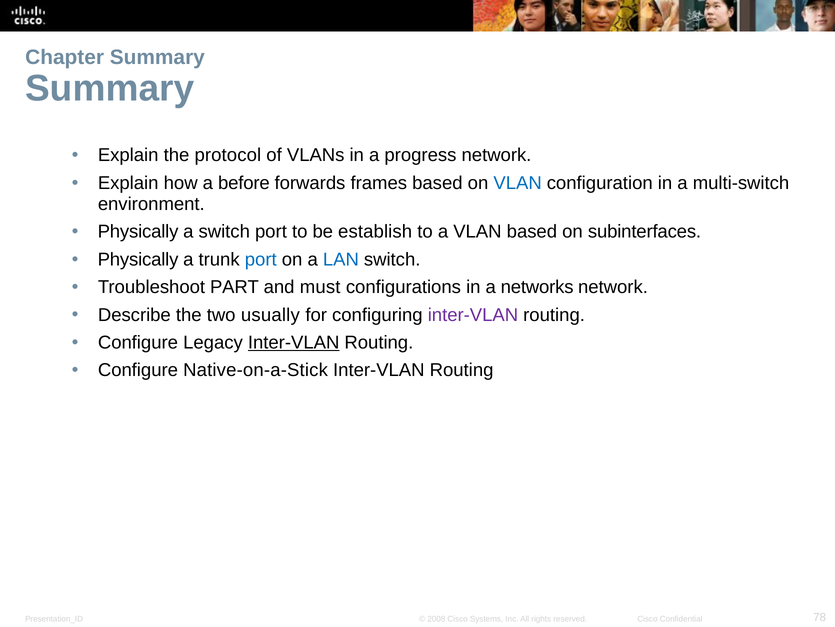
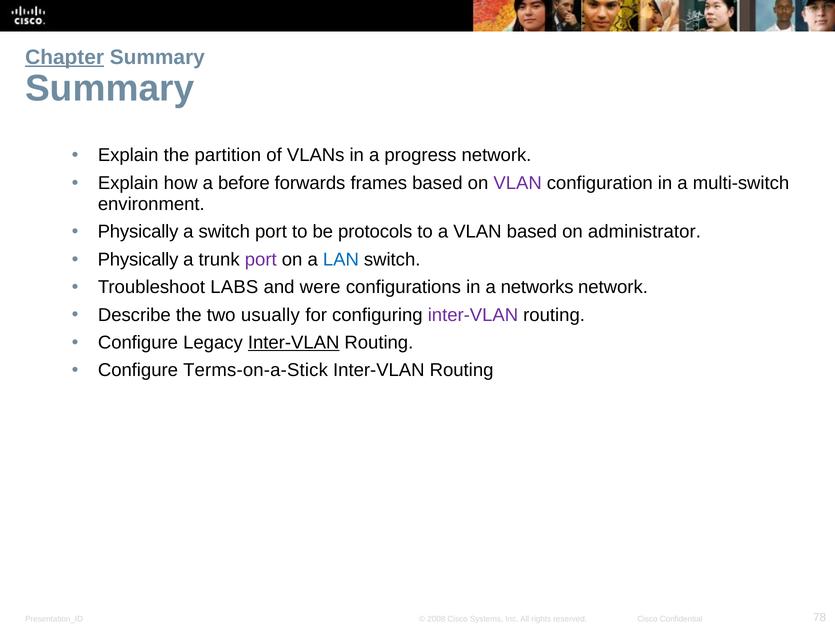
Chapter underline: none -> present (65, 57)
protocol: protocol -> partition (228, 155)
VLAN colour: blue -> purple (518, 183)
establish: establish -> protocols (375, 232)
subinterfaces: subinterfaces -> administrator (644, 232)
port colour: blue -> purple (261, 259)
PART: PART -> LABS (234, 287)
must: must -> were (320, 287)
Native-on-a-Stick: Native-on-a-Stick -> Terms-on-a-Stick (256, 370)
